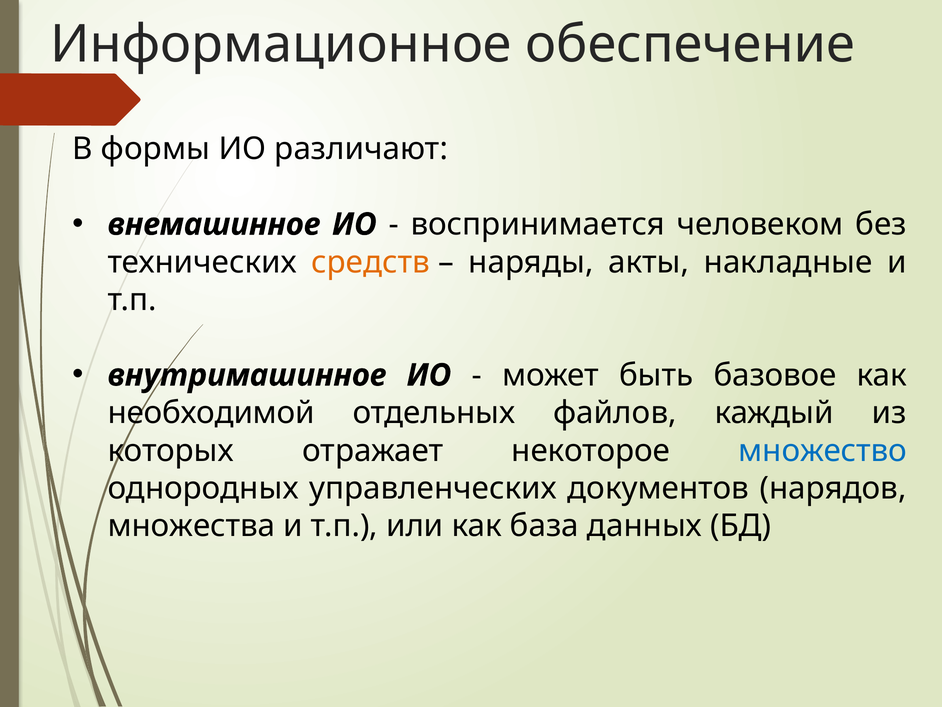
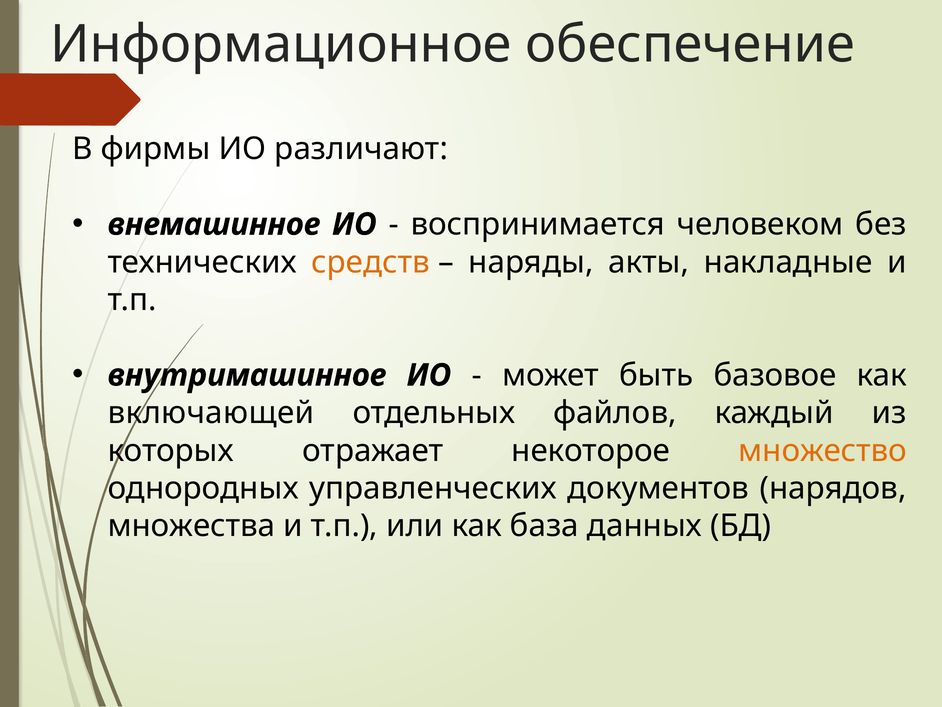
формы: формы -> фирмы (156, 149)
необходимой: необходимой -> включающей (211, 413)
множество colour: blue -> orange (823, 450)
